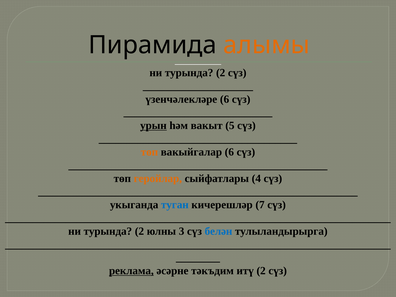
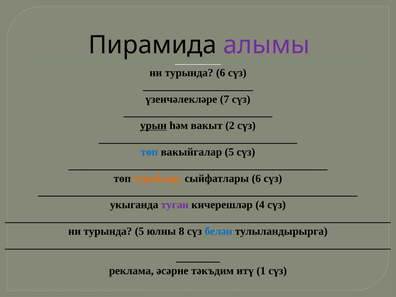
алымы colour: orange -> purple (267, 45)
2: 2 -> 6 (221, 73)
үзенчәлекләре 6: 6 -> 7 (225, 99)
5: 5 -> 2 (230, 126)
төп colour: orange -> blue (149, 152)
вакыйгалар 6: 6 -> 5 (229, 152)
сыйфатлары 4: 4 -> 6 (256, 178)
туган colour: blue -> purple (175, 205)
7: 7 -> 4 (260, 205)
2: 2 -> 5 (139, 231)
3: 3 -> 8 (182, 231)
реклама underline: present -> none (131, 271)
итү 2: 2 -> 1 (261, 271)
